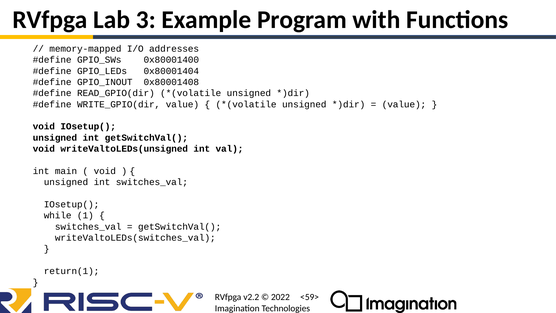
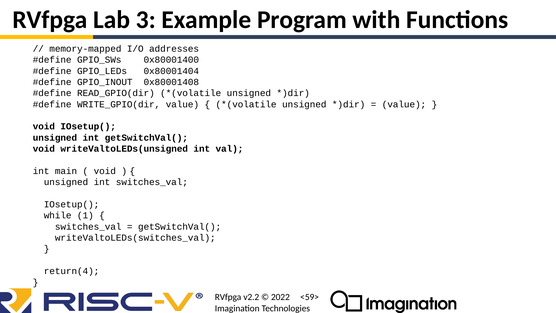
return(1: return(1 -> return(4 (72, 271)
